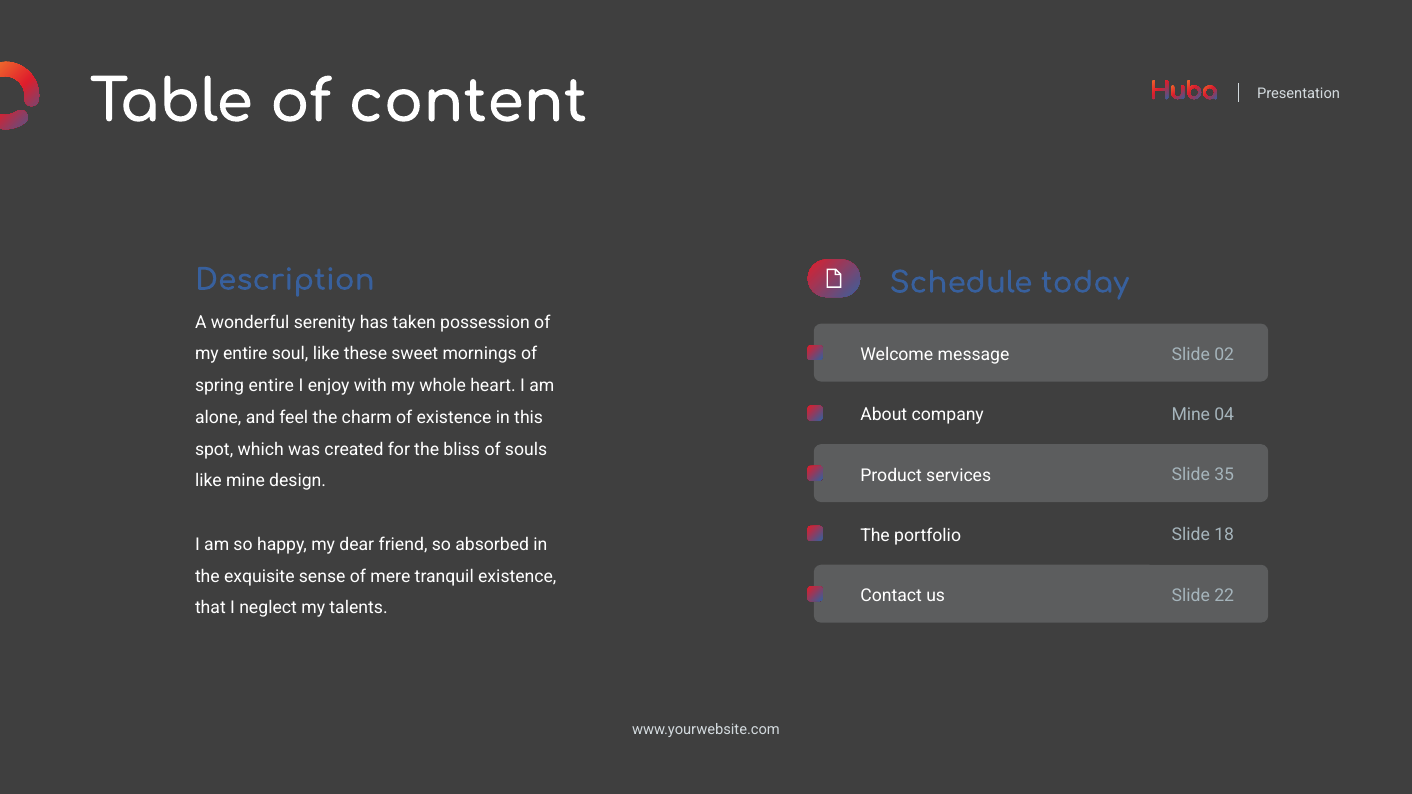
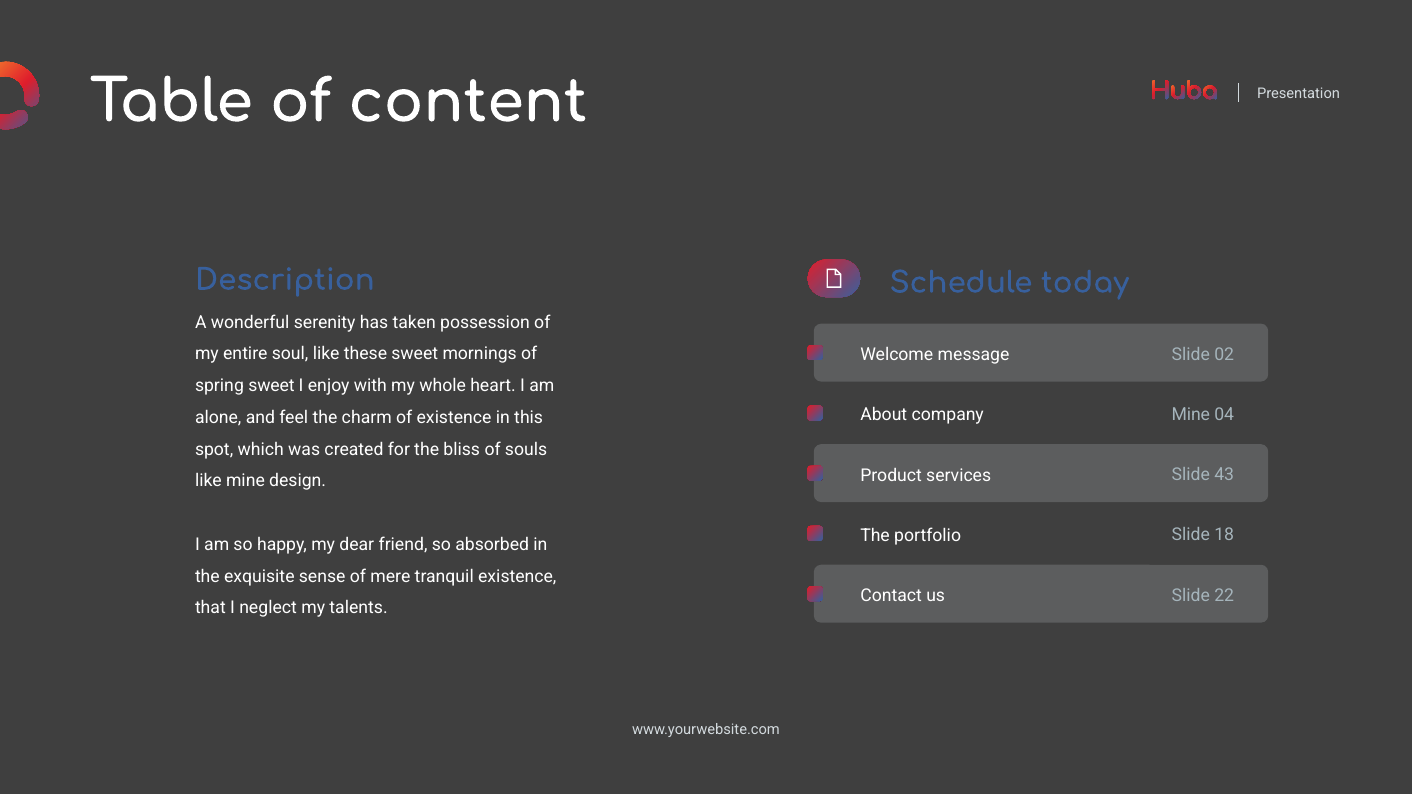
spring entire: entire -> sweet (271, 386)
35: 35 -> 43 (1224, 475)
